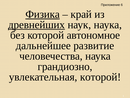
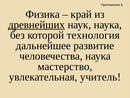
Физика underline: present -> none (43, 14)
автономное: автономное -> технология (93, 35)
грандиозно: грандиозно -> мастерство (65, 66)
увлекательная которой: которой -> учитель (100, 77)
